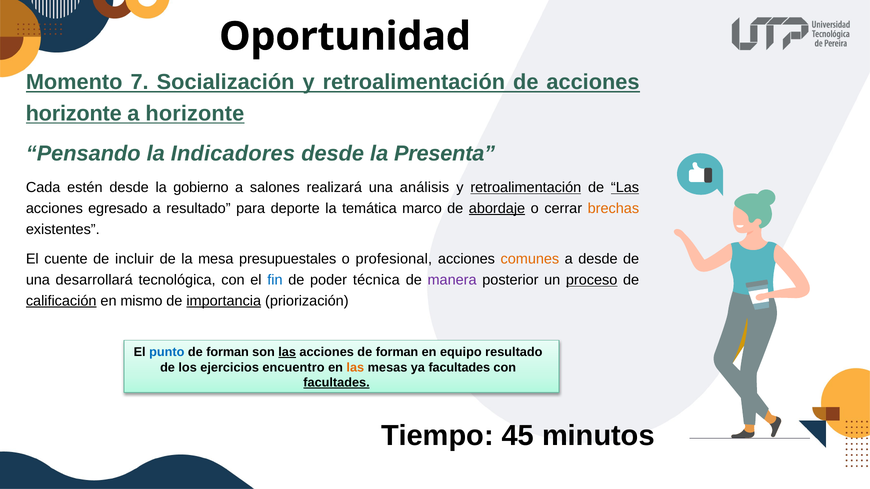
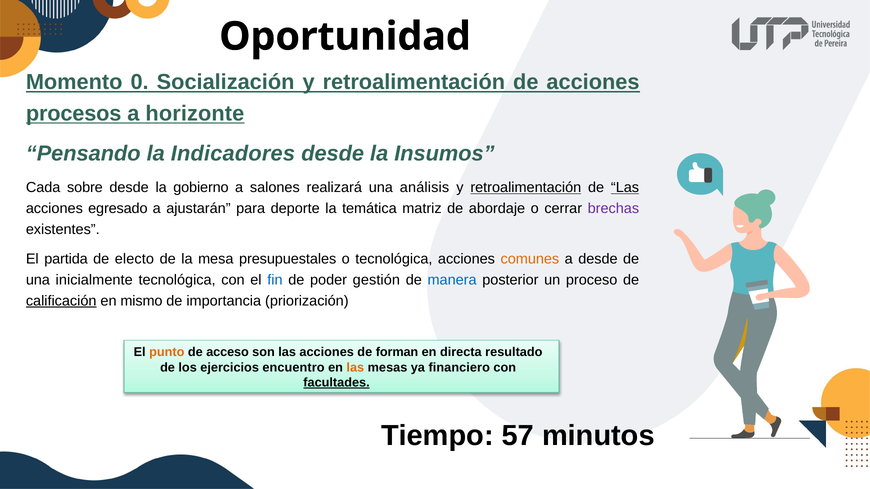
7: 7 -> 0 (140, 82)
horizonte: horizonte -> procesos (74, 114)
Presenta: Presenta -> Insumos (444, 154)
estén: estén -> sobre (85, 188)
a resultado: resultado -> ajustarán (198, 209)
marco: marco -> matriz (422, 209)
abordaje underline: present -> none (497, 209)
brechas colour: orange -> purple (613, 209)
cuente: cuente -> partida (66, 259)
incluir: incluir -> electo (134, 259)
o profesional: profesional -> tecnológica (394, 259)
desarrollará: desarrollará -> inicialmente (94, 280)
técnica: técnica -> gestión (376, 280)
manera colour: purple -> blue (452, 280)
proceso underline: present -> none (592, 280)
importancia underline: present -> none (224, 301)
punto colour: blue -> orange (167, 352)
forman: forman -> acceso (228, 352)
las underline: present -> none (287, 352)
equipo: equipo -> directa (461, 352)
ya facultades: facultades -> financiero (459, 368)
45: 45 -> 57 (518, 436)
